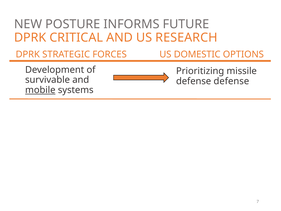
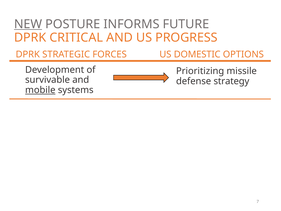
NEW underline: none -> present (28, 24)
RESEARCH: RESEARCH -> PROGRESS (186, 38)
defense defense: defense -> strategy (231, 81)
